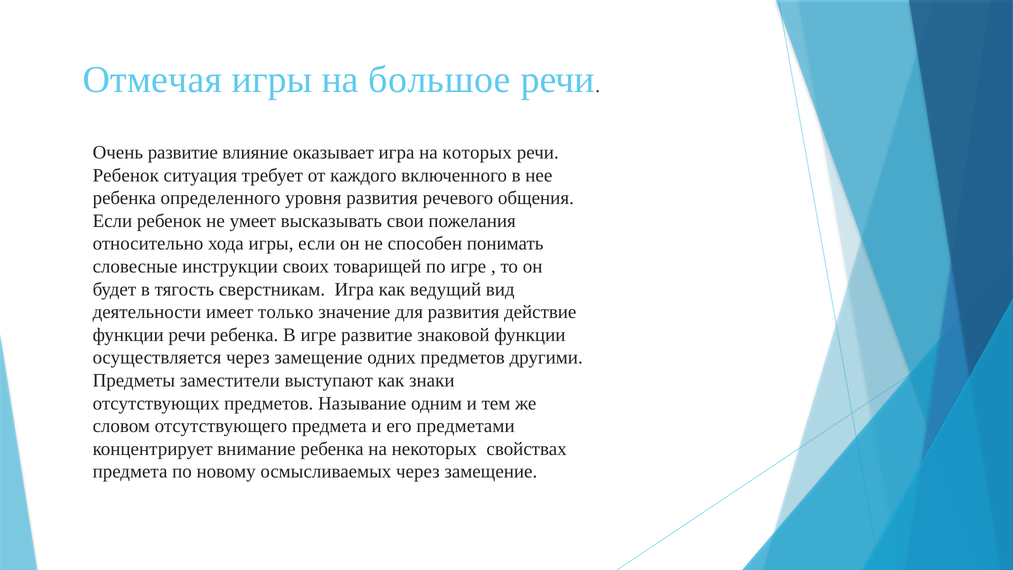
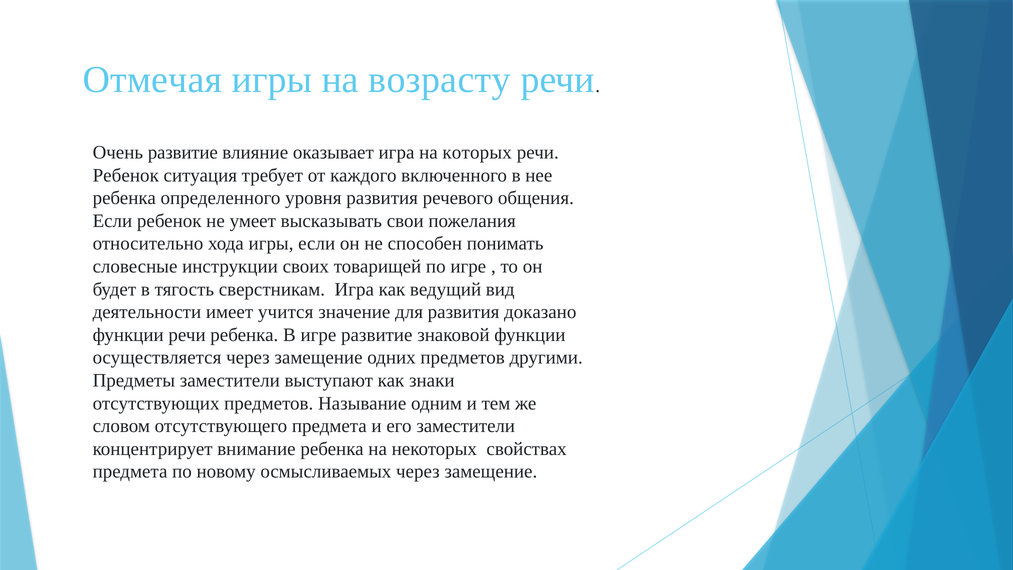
большое: большое -> возрасту (439, 80)
только: только -> учится (286, 312)
действие: действие -> доказано (540, 312)
его предметами: предметами -> заместители (466, 426)
